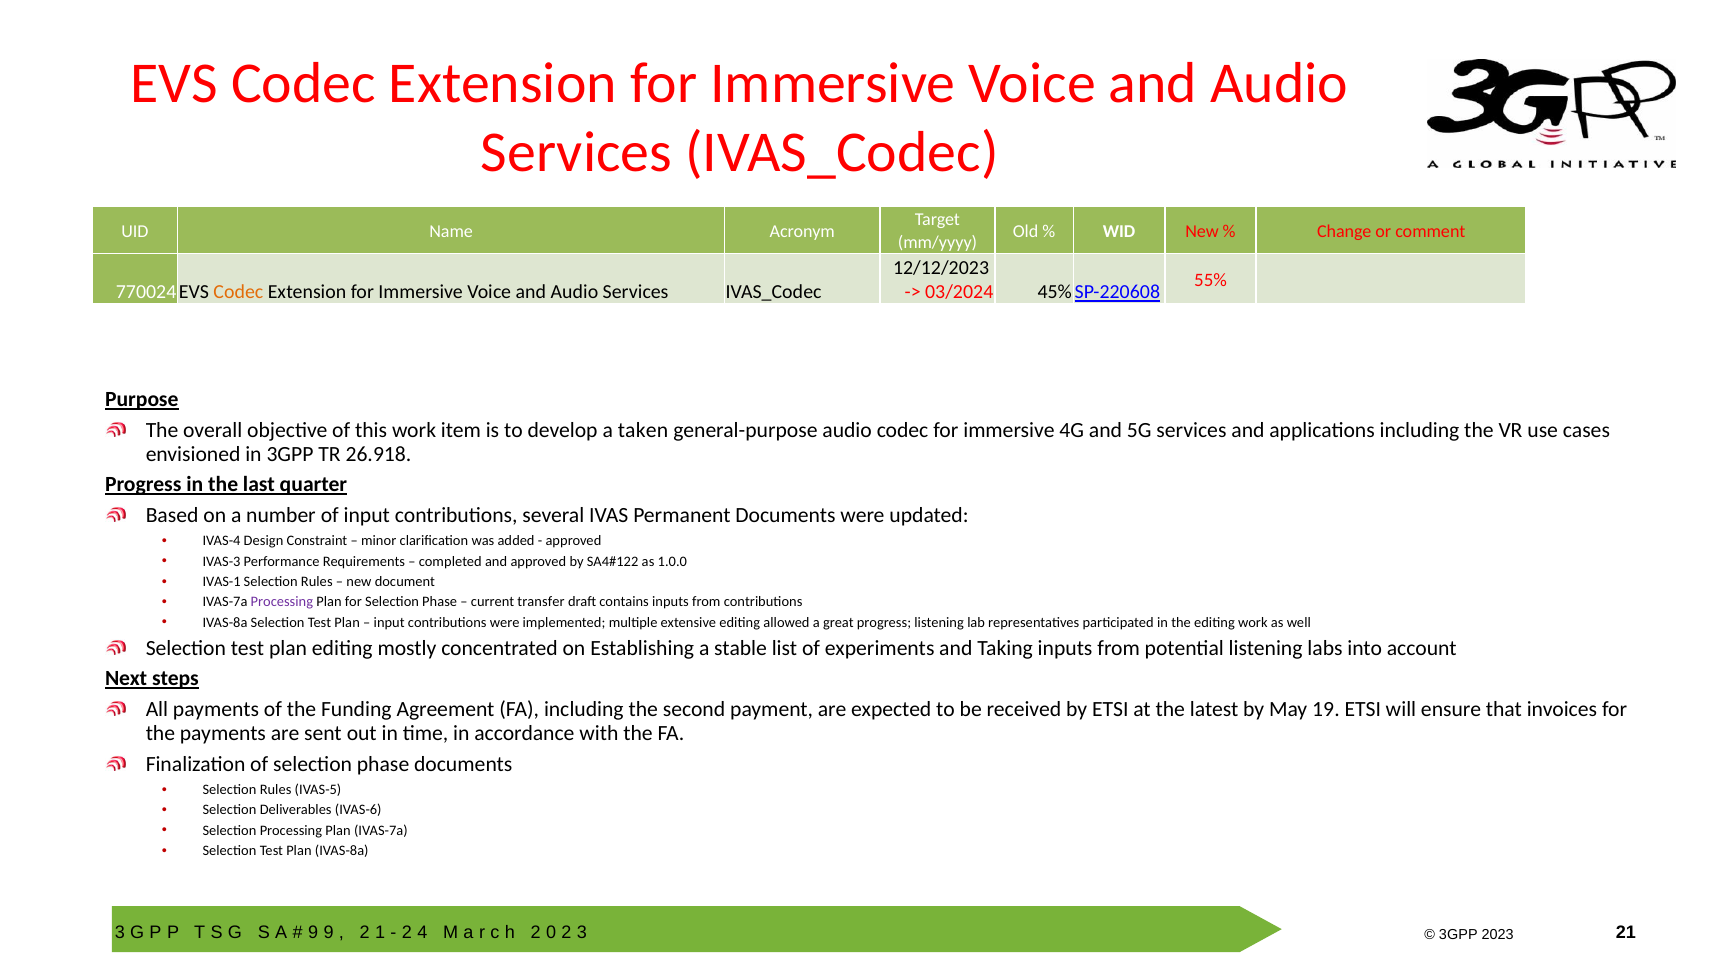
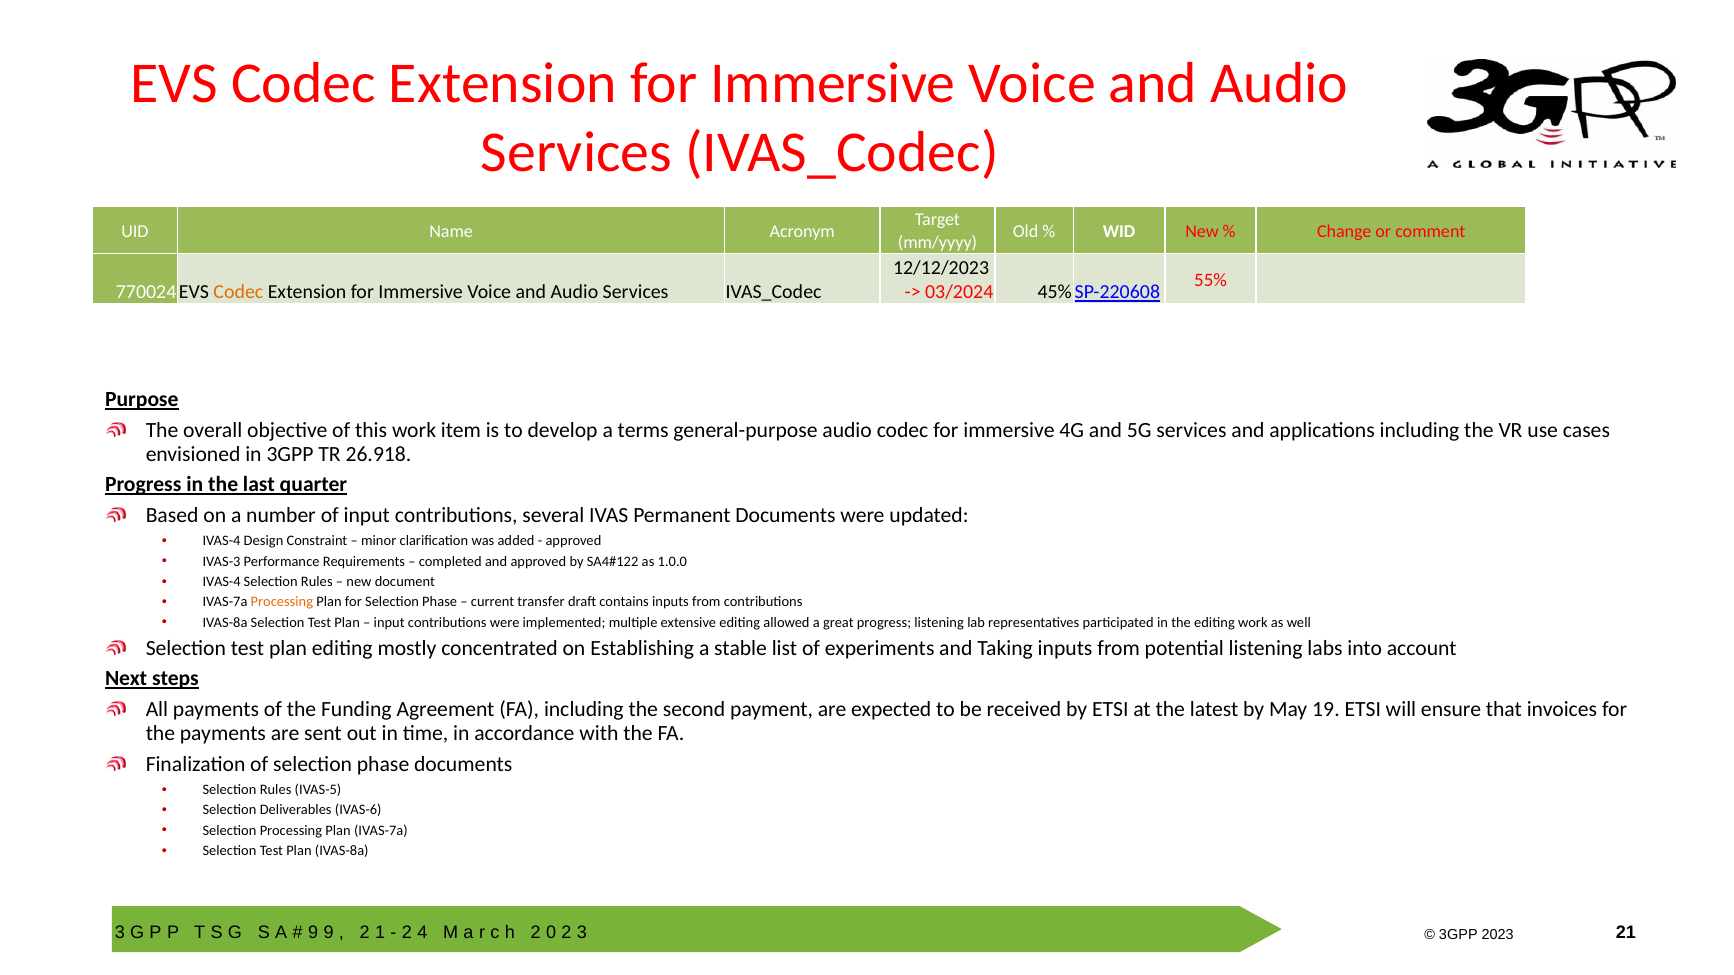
taken: taken -> terms (643, 430)
IVAS-1: IVAS-1 -> IVAS-4 (222, 582)
Processing colour: purple -> orange (282, 602)
